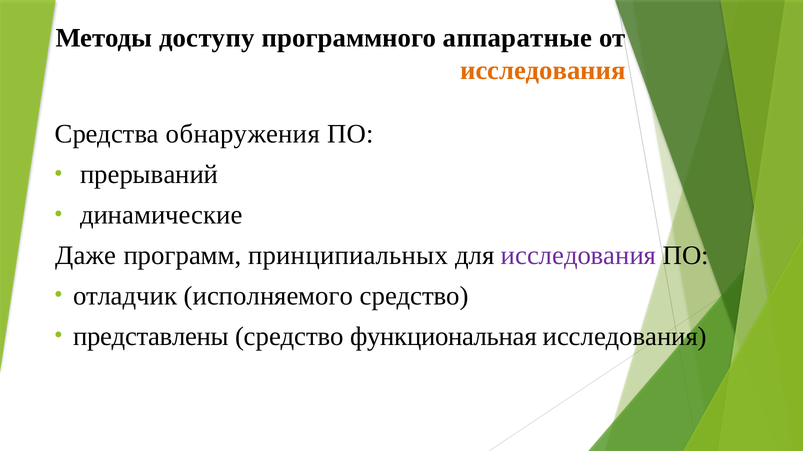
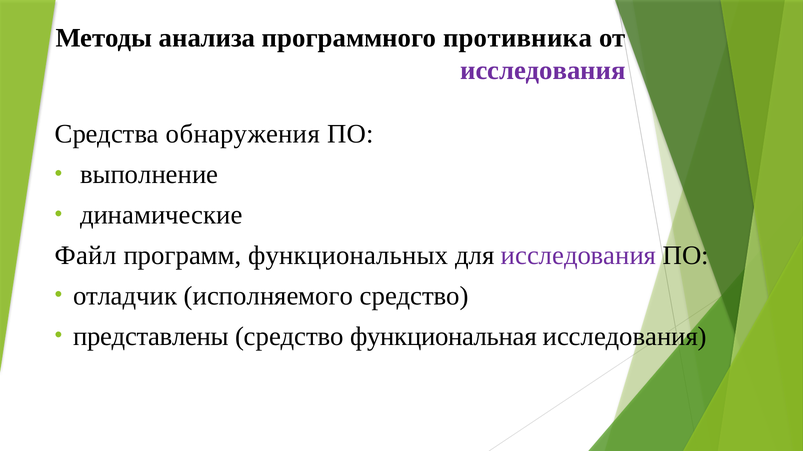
доступу: доступу -> анализа (207, 38)
аппаратные: аппаратные -> противника (518, 38)
исследования colour: orange -> purple (543, 70)
прерываний: прерываний -> выполнение (149, 175)
Даже: Даже -> Файл (86, 256)
принципиальных: принципиальных -> функциональных (348, 256)
